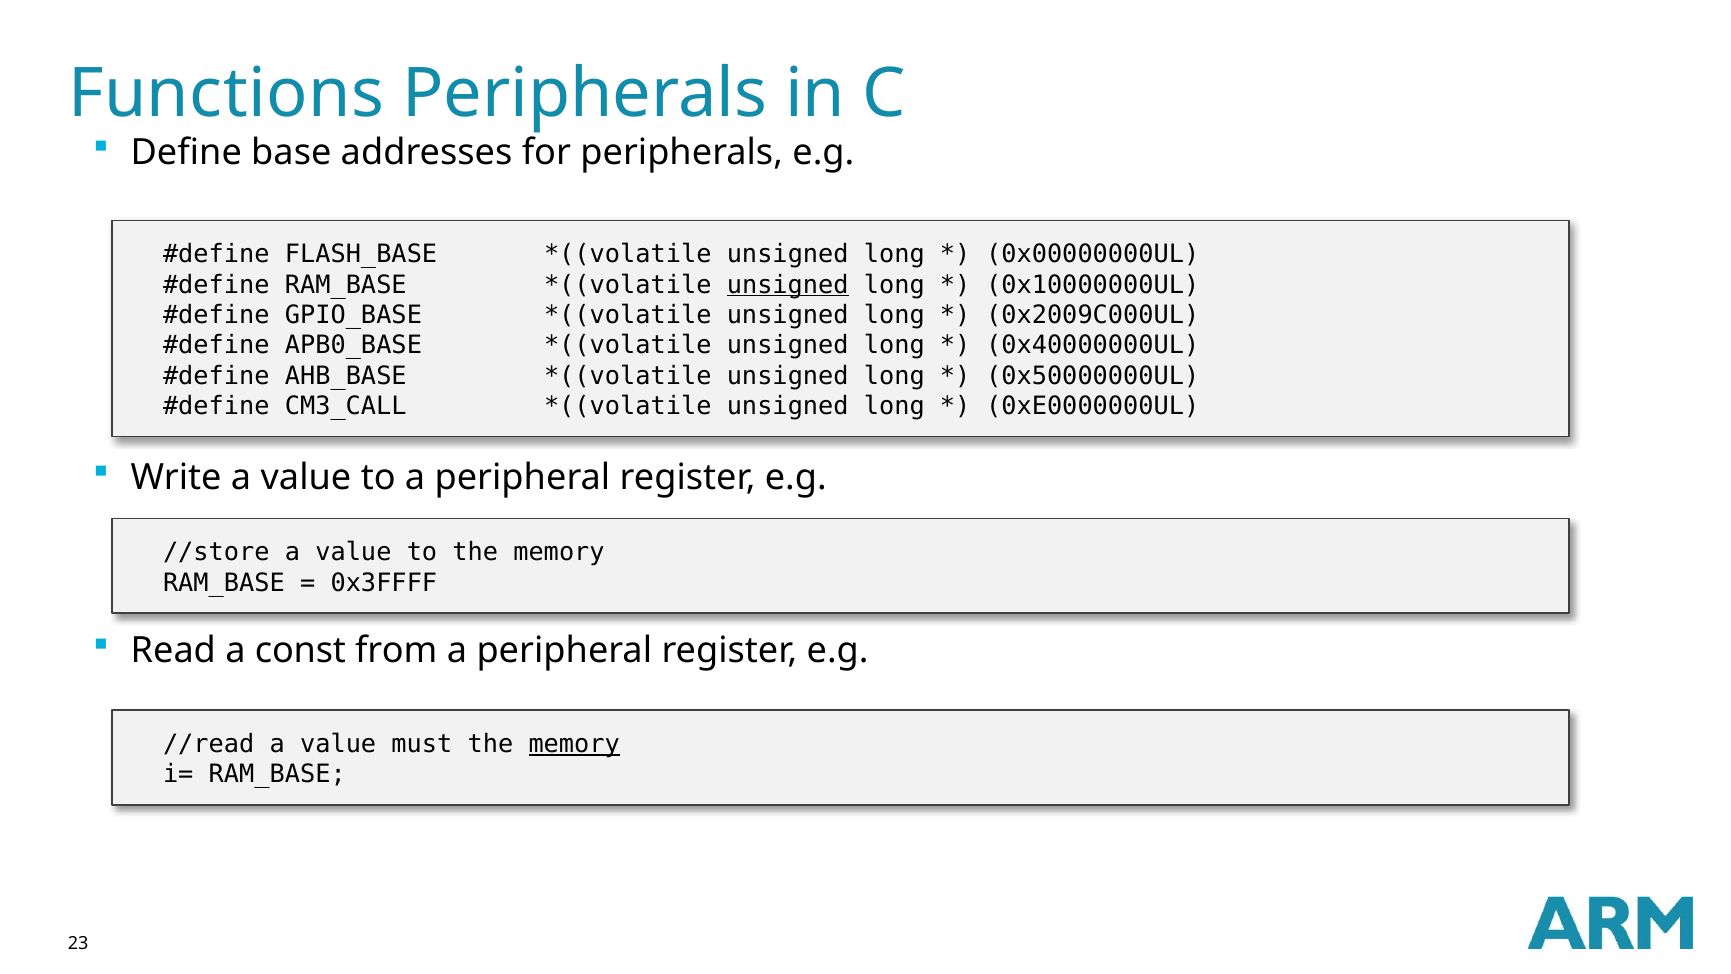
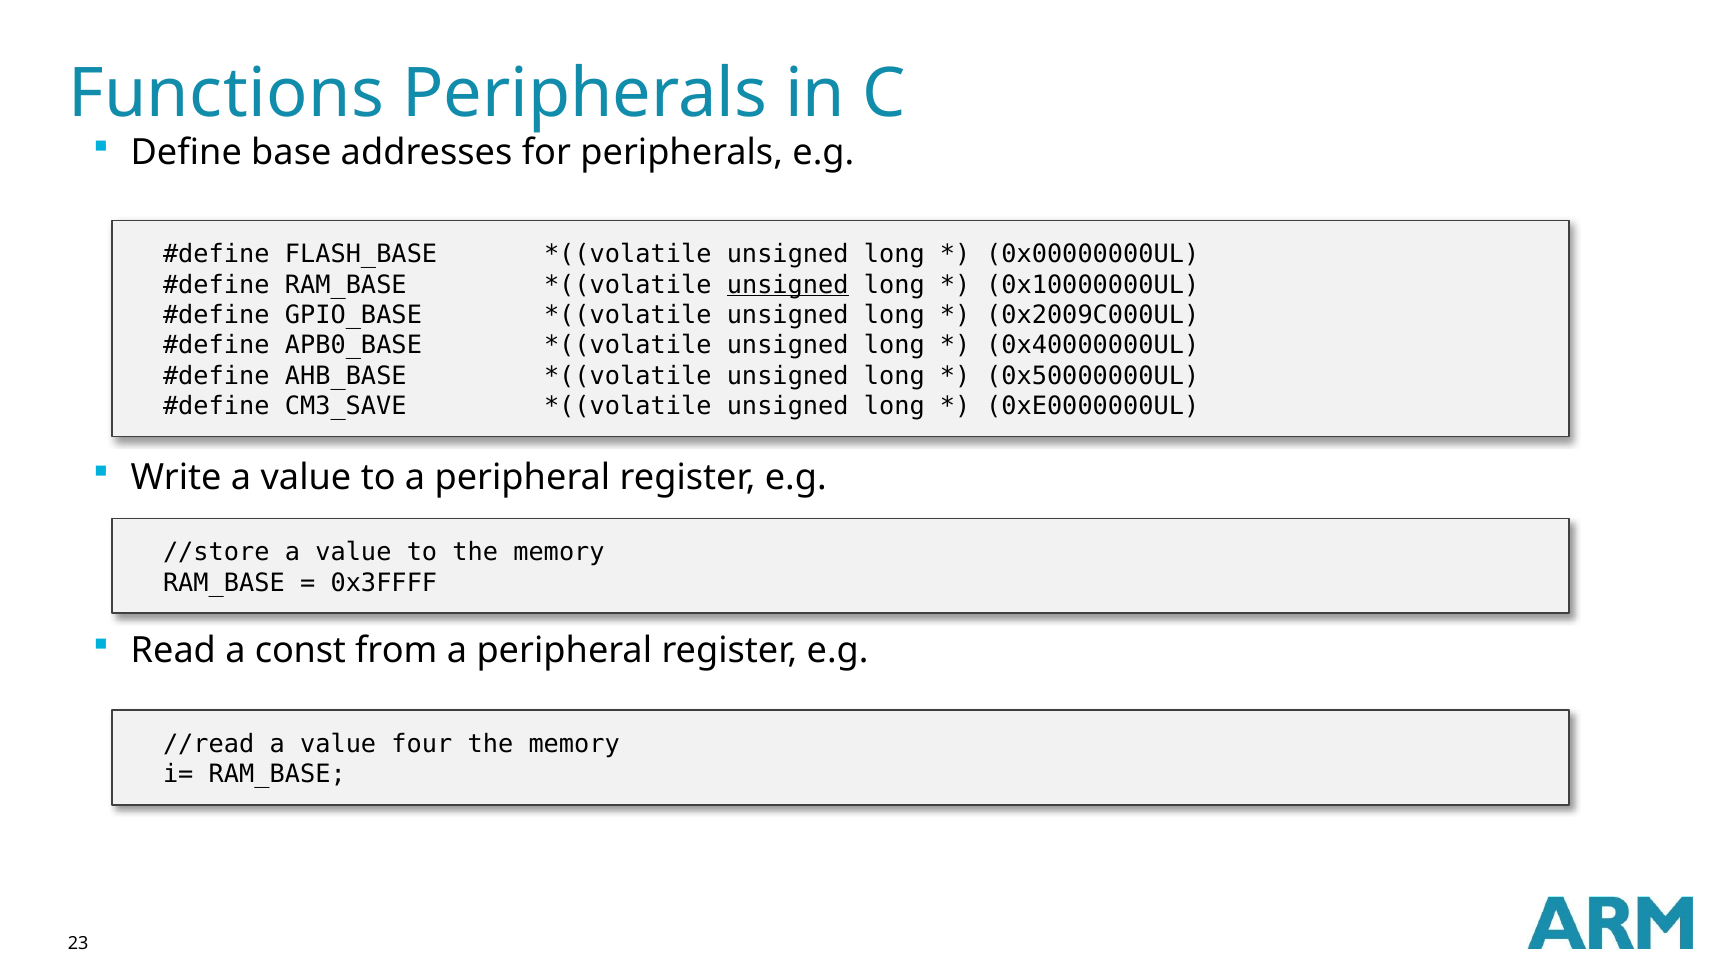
CM3_CALL: CM3_CALL -> CM3_SAVE (346, 406)
must: must -> four (422, 744)
memory underline: present -> none (574, 744)
